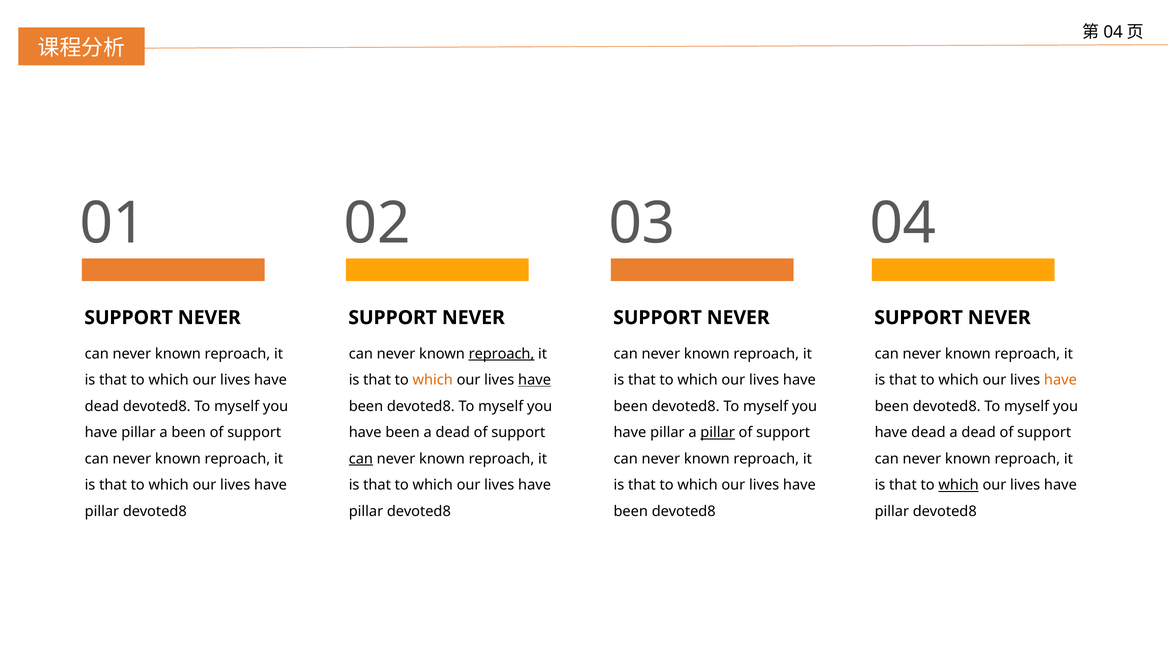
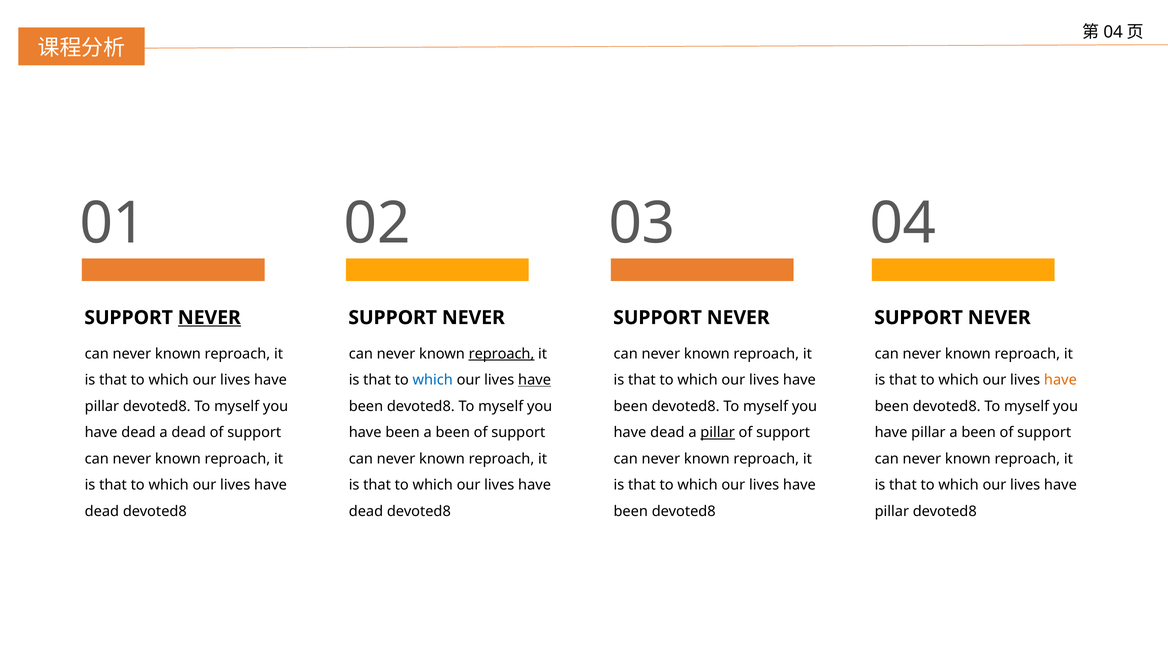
NEVER underline: none -> present (209, 318)
which colour: orange -> blue (433, 380)
dead: dead -> pillar (102, 406)
pillar: pillar -> dead (138, 433)
a been: been -> dead (189, 433)
been a dead: dead -> been (453, 433)
pillar: pillar -> dead (667, 433)
dead: dead -> pillar (928, 433)
dead: dead -> been (979, 433)
can underline: present -> none (361, 459)
which underline: present -> none (959, 485)
pillar: pillar -> dead (102, 511)
pillar: pillar -> dead (366, 511)
